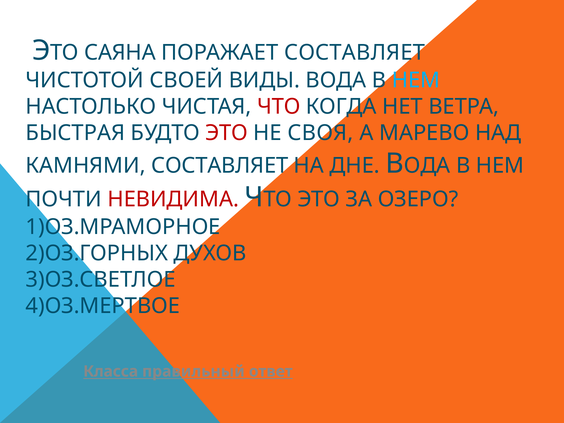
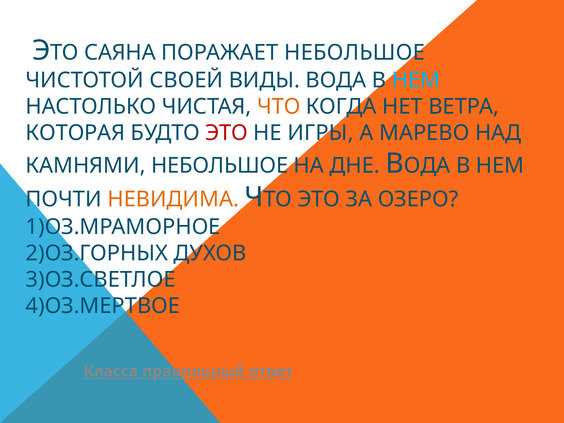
ПОРАЖАЕТ СОСТАВЛЯЕТ: СОСТАВЛЯЕТ -> НЕБОЛЬШОЕ (355, 53)
ЧТО colour: red -> orange (279, 107)
БЫСТРАЯ: БЫСТРАЯ -> КОТОРАЯ (75, 133)
СВОЯ: СВОЯ -> ИГРЫ (320, 133)
КАМНЯМИ СОСТАВЛЯЕТ: СОСТАВЛЯЕТ -> НЕБОЛЬШОЕ (220, 165)
НЕВИДИМА colour: red -> orange (173, 199)
